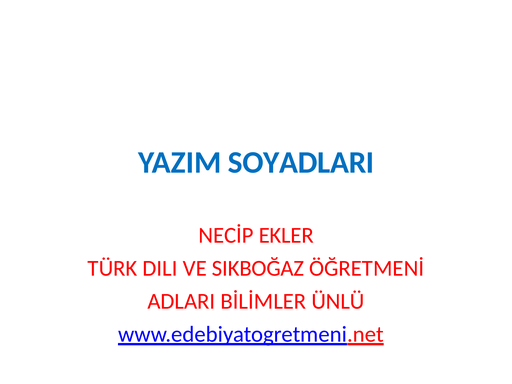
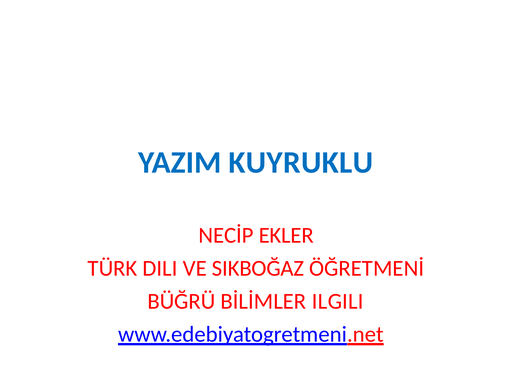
SOYADLARI: SOYADLARI -> KUYRUKLU (301, 163)
ADLARI: ADLARI -> BÜĞRÜ (181, 301)
ÜNLÜ: ÜNLÜ -> ILGILI (338, 301)
